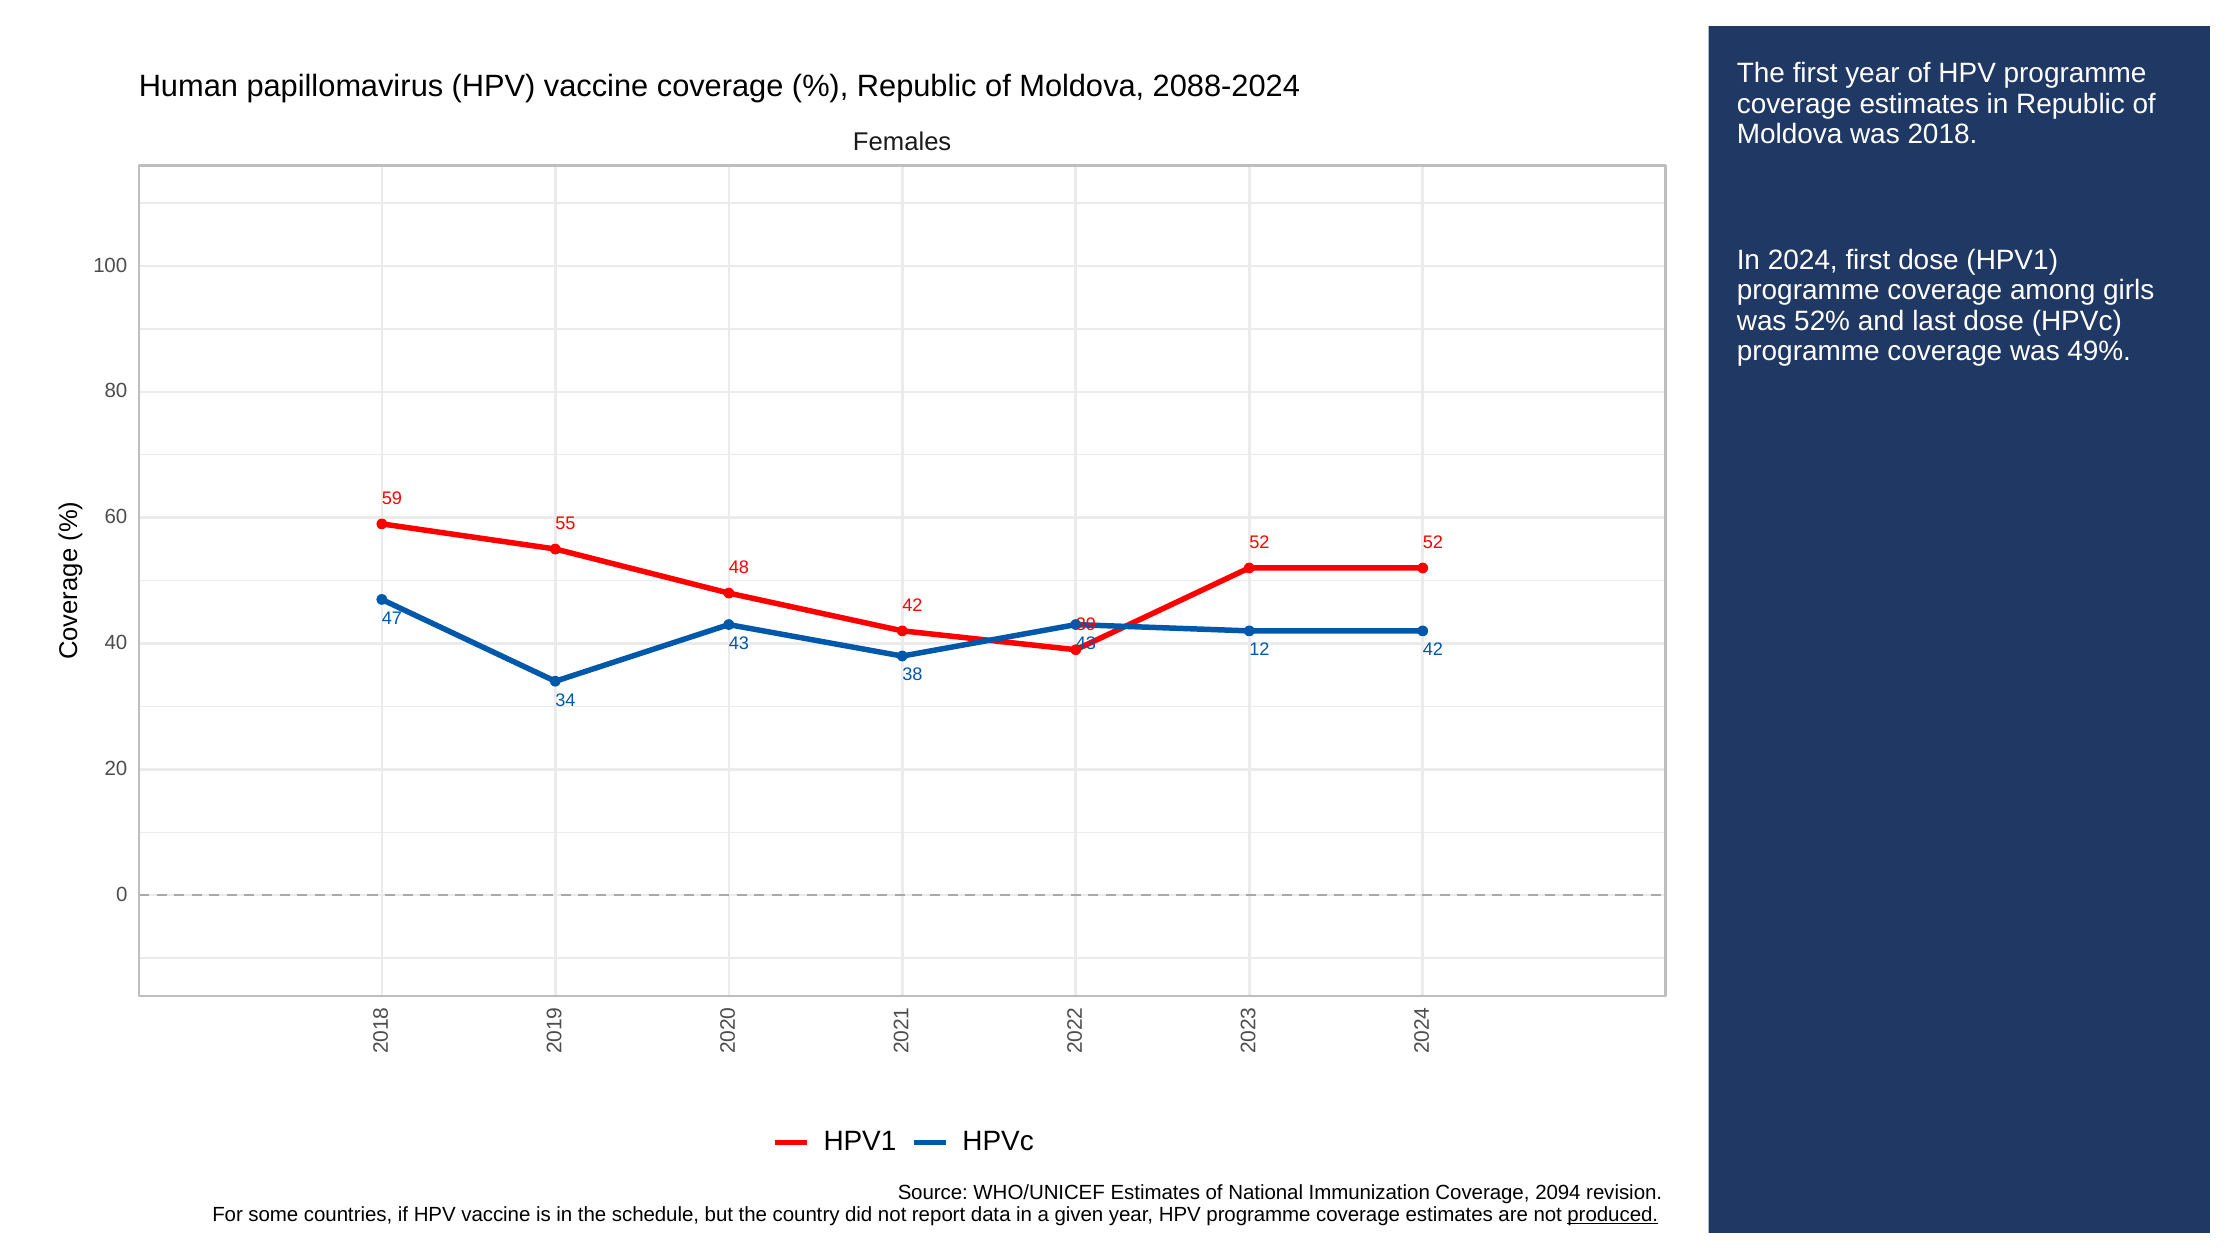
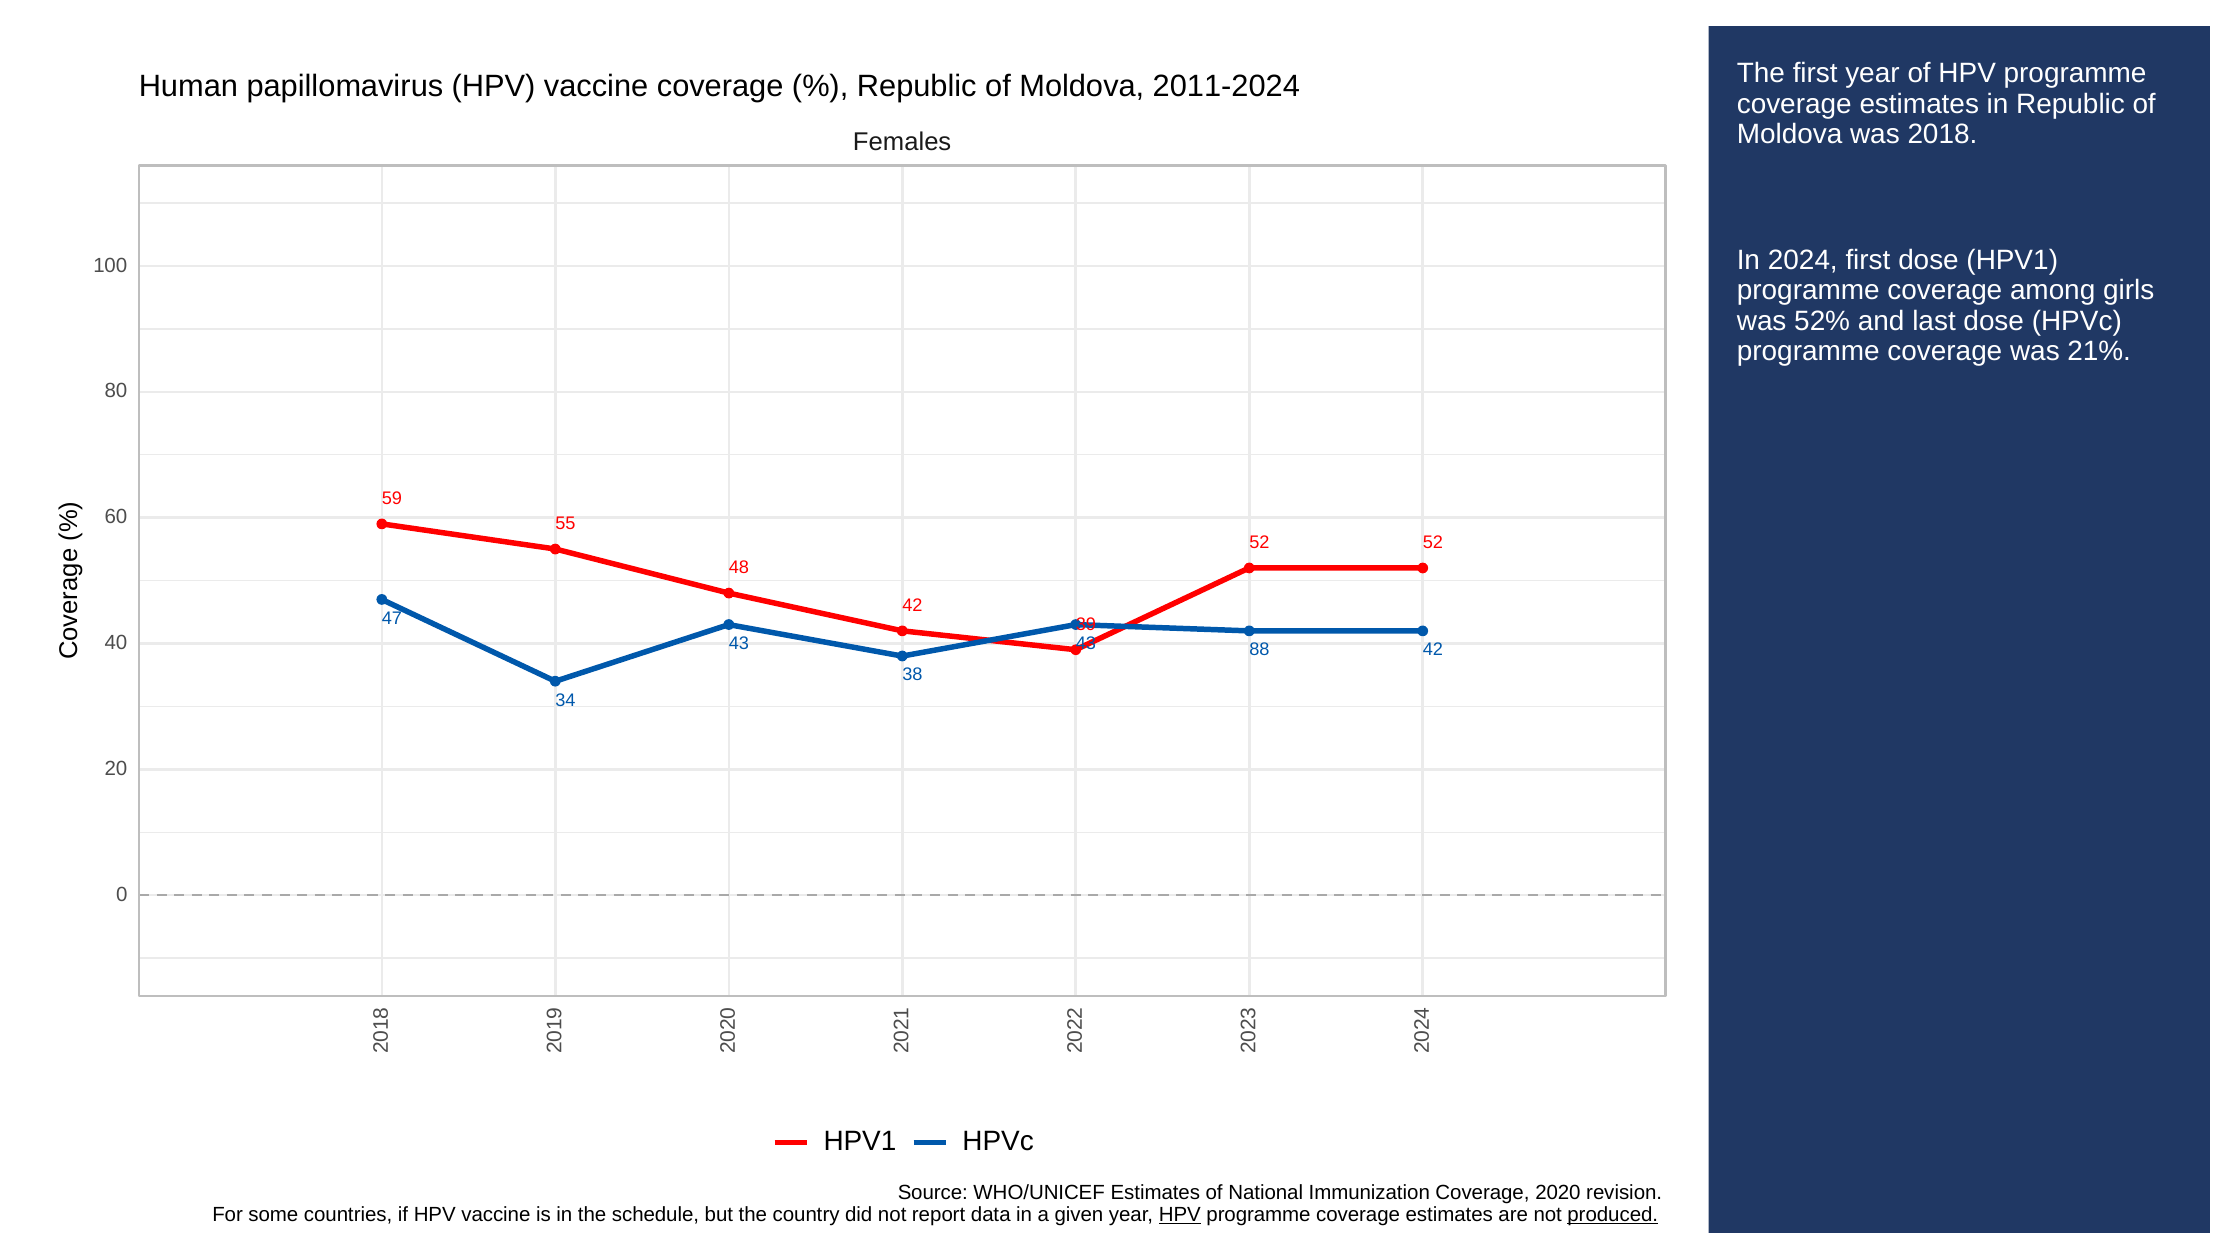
2088-2024: 2088-2024 -> 2011-2024 (1226, 87)
49%: 49% -> 21% (2099, 351)
12: 12 -> 88 (1259, 650)
2094: 2094 -> 2020 (1558, 1193)
HPV underline: none -> present (1180, 1215)
